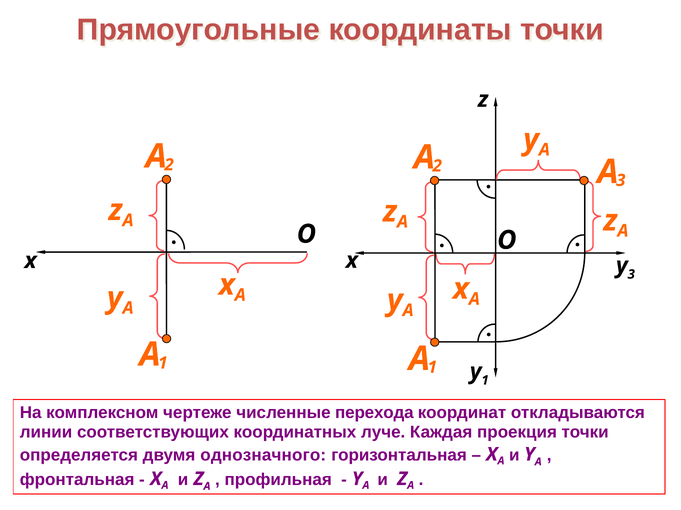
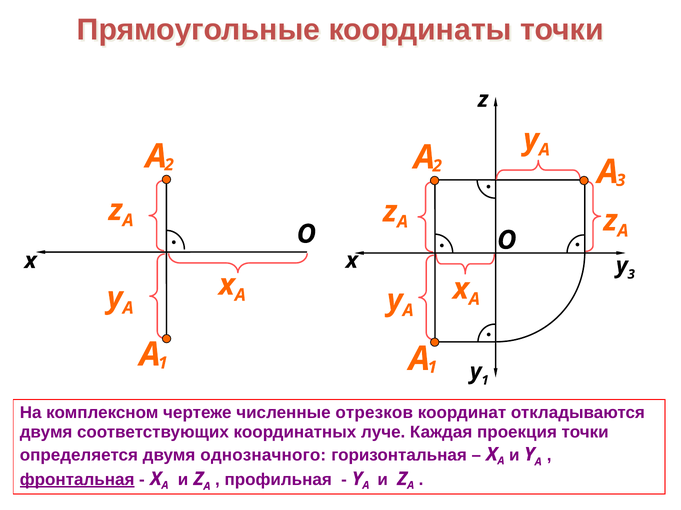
перехода: перехода -> отрезков (374, 413)
линии: линии -> двумя (46, 433)
фронтальная underline: none -> present (77, 480)
